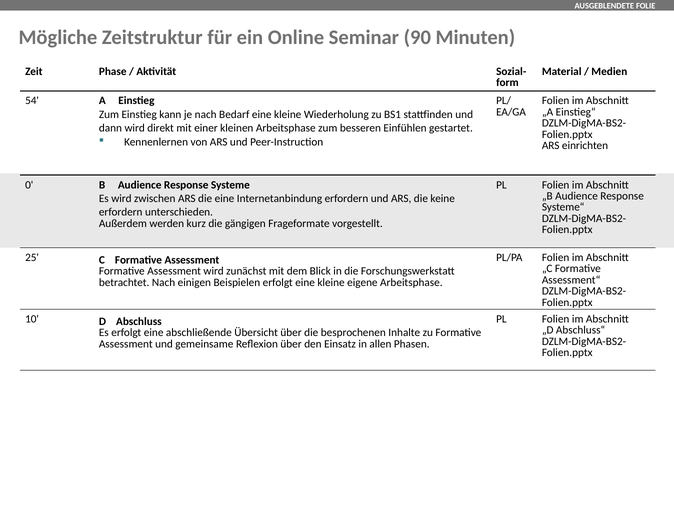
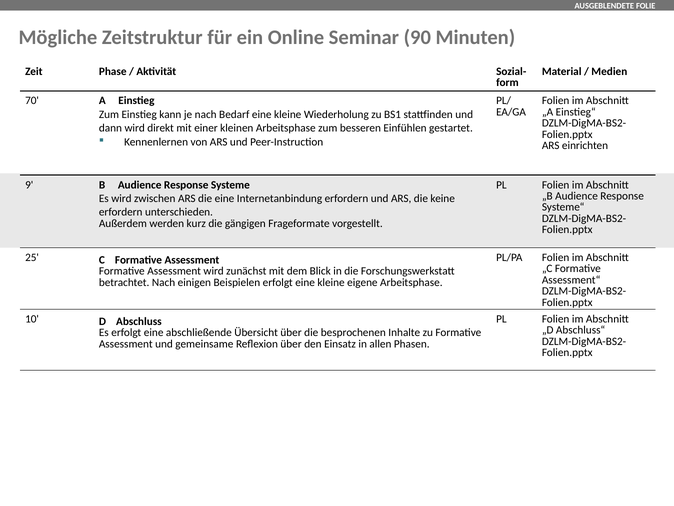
54: 54 -> 70 (32, 101)
0: 0 -> 9 (29, 185)
